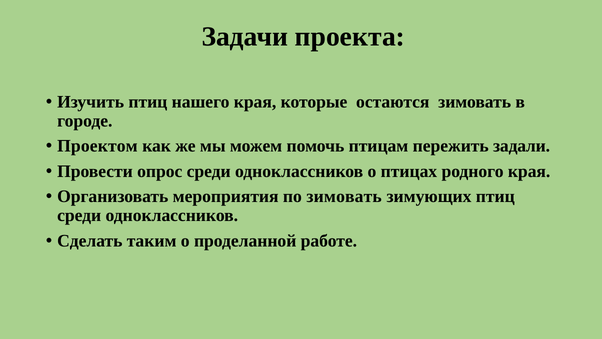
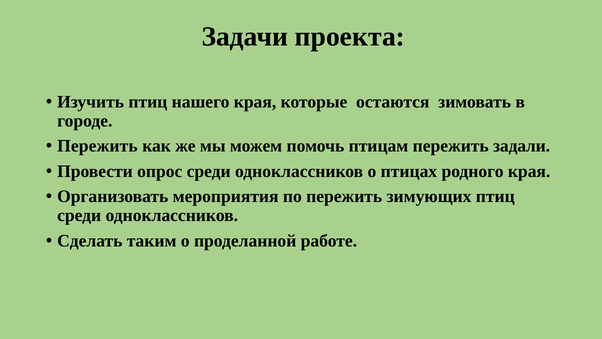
Проектом: Проектом -> Пережить (97, 146)
по зимовать: зимовать -> пережить (344, 196)
